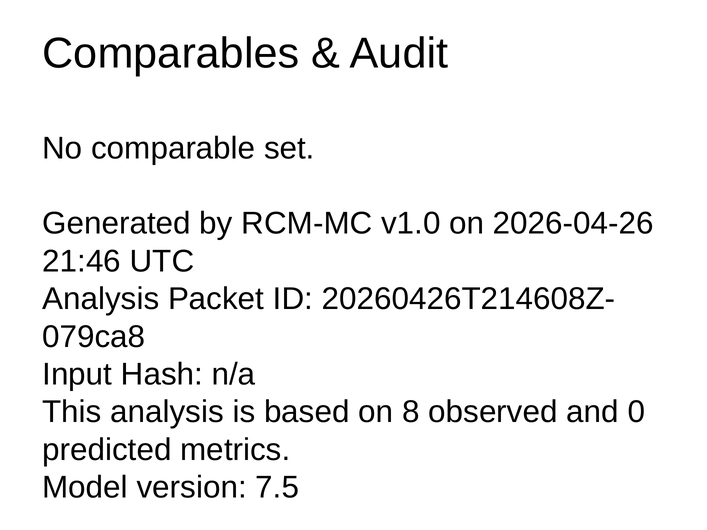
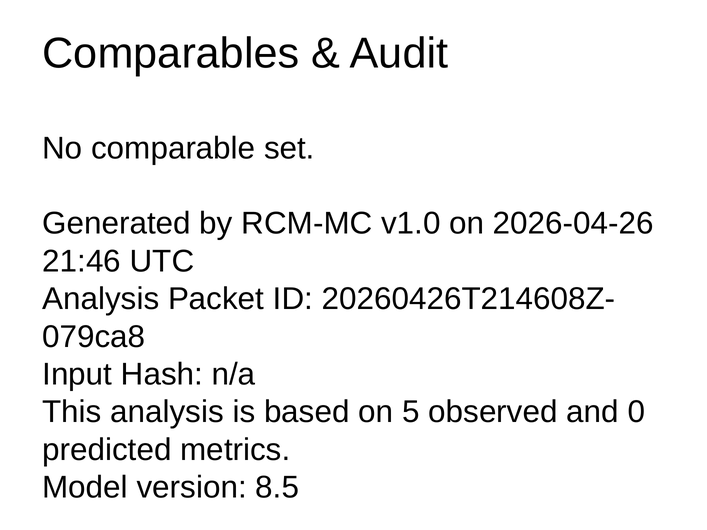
8: 8 -> 5 (411, 412)
7.5: 7.5 -> 8.5 (277, 488)
